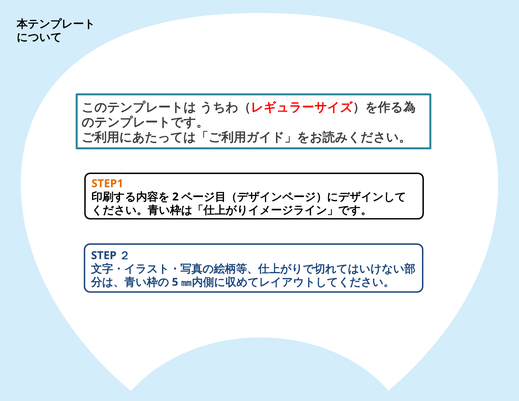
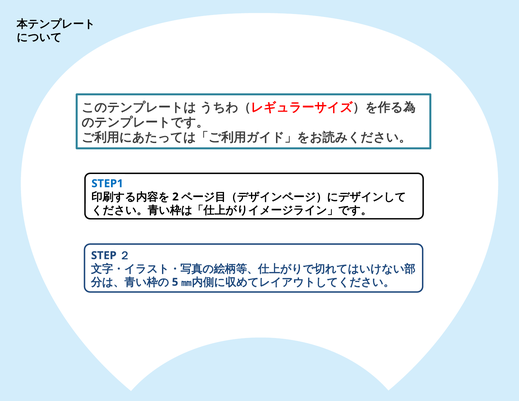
STEP1 colour: orange -> blue (107, 184)
